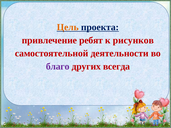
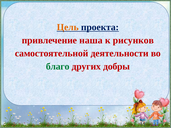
ребят: ребят -> наша (91, 40)
благо colour: purple -> green (58, 67)
всегда: всегда -> добры (117, 67)
